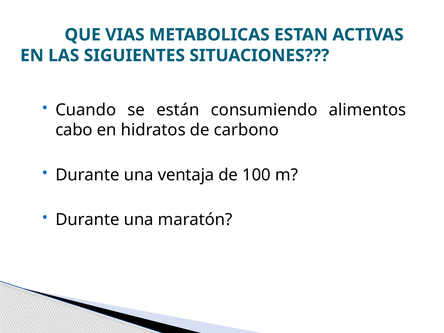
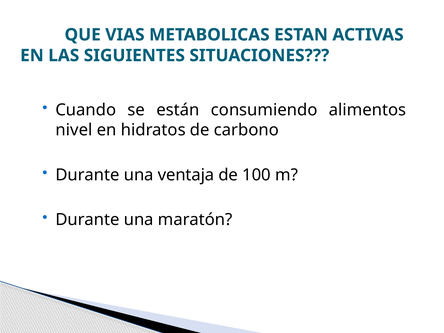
cabo: cabo -> nivel (74, 130)
